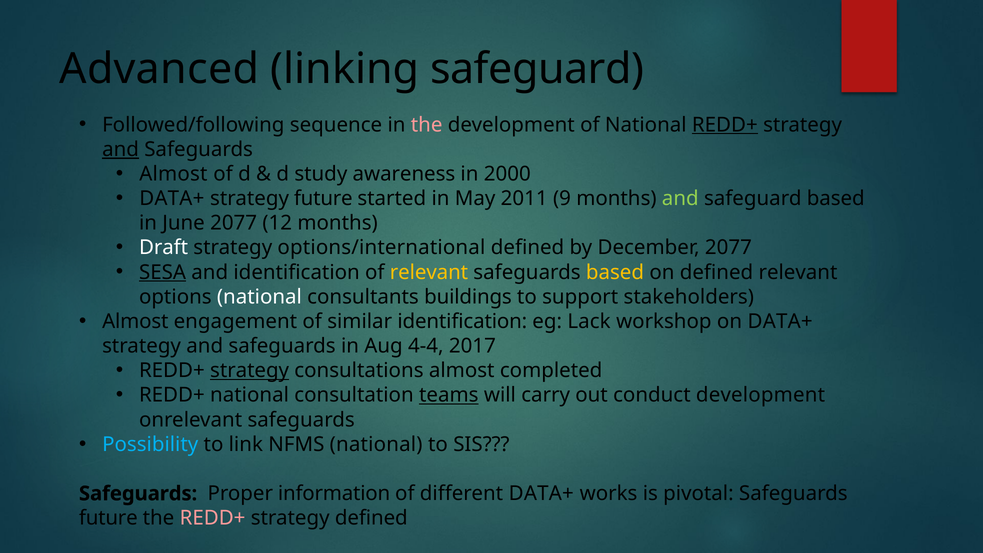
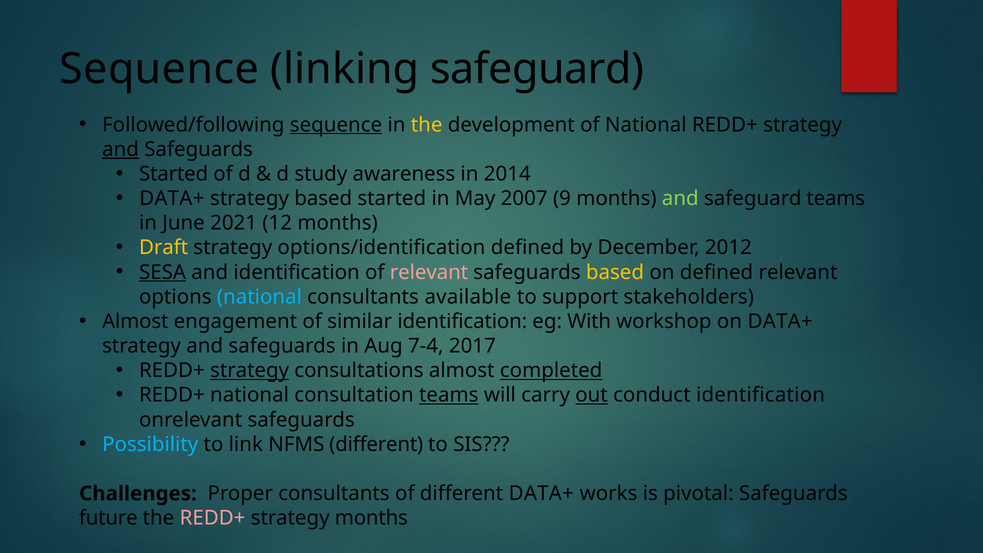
Advanced: Advanced -> Sequence (159, 69)
sequence underline: none -> present (336, 125)
the colour: pink -> yellow (427, 125)
REDD+ underline: present -> none (725, 125)
Almost: Almost -> Started (174, 174)
2000: 2000 -> 2014 (507, 174)
strategy future: future -> based (323, 199)
2011: 2011 -> 2007 (524, 199)
safeguard based: based -> teams (836, 199)
June 2077: 2077 -> 2021 (234, 223)
Draft colour: white -> yellow (164, 248)
options/international: options/international -> options/identification (381, 248)
December 2077: 2077 -> 2012 (728, 248)
relevant colour: yellow -> pink (429, 272)
national colour: white -> light blue (259, 297)
buildings: buildings -> available (468, 297)
Lack: Lack -> With (589, 321)
4-4: 4-4 -> 7-4 (426, 346)
completed underline: none -> present (551, 371)
out underline: none -> present (592, 395)
conduct development: development -> identification (760, 395)
NFMS national: national -> different (376, 444)
Safeguards: Safeguards -> Challenges (138, 494)
Proper information: information -> consultants (334, 494)
strategy defined: defined -> months (371, 518)
